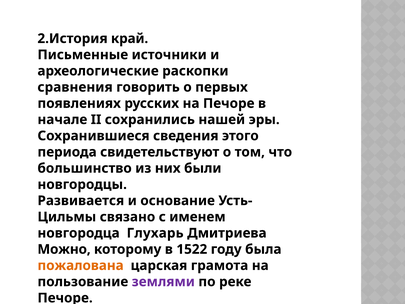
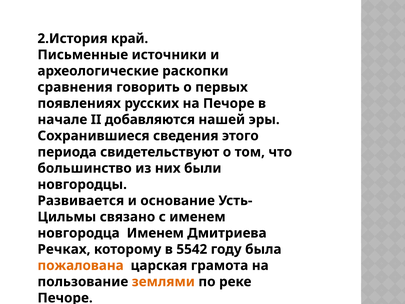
сохранились: сохранились -> добавляются (150, 120)
новгородца Глухарь: Глухарь -> Именем (155, 233)
Можно: Можно -> Речках (64, 249)
1522: 1522 -> 5542 (192, 249)
землями colour: purple -> orange (163, 282)
